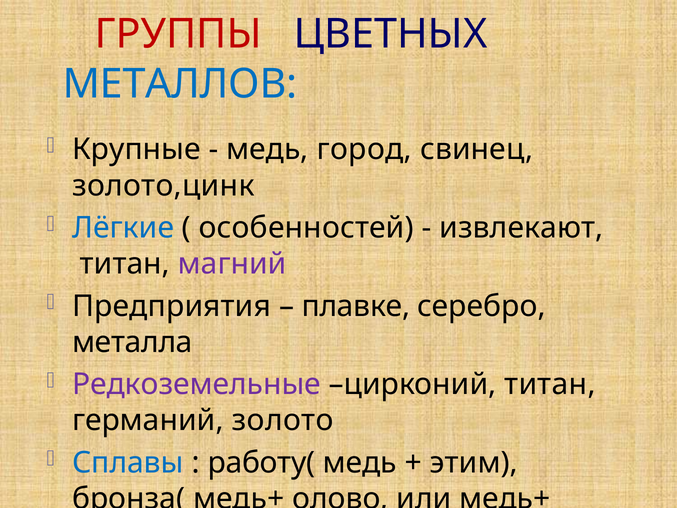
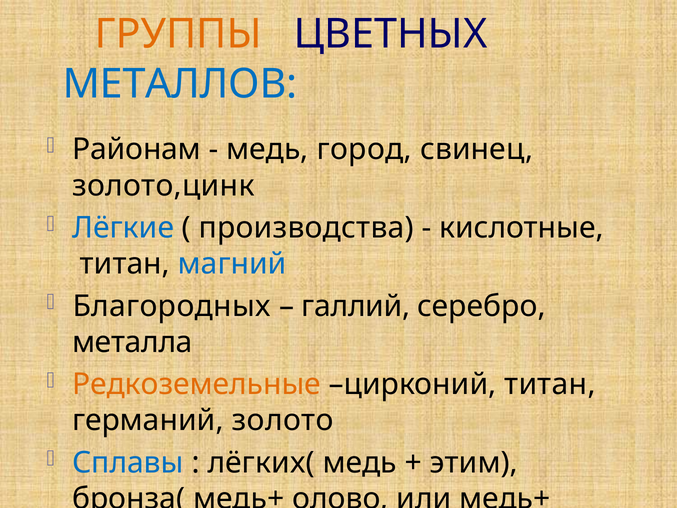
ГРУППЫ colour: red -> orange (178, 34)
Крупные: Крупные -> Районам (137, 149)
особенностей: особенностей -> производства (306, 228)
извлекают: извлекают -> кислотные (521, 228)
магний colour: purple -> blue (232, 264)
Предприятия: Предприятия -> Благородных (172, 306)
плавке: плавке -> галлий (356, 306)
Редкоземельные colour: purple -> orange (196, 384)
работу(: работу( -> лёгких( (261, 462)
